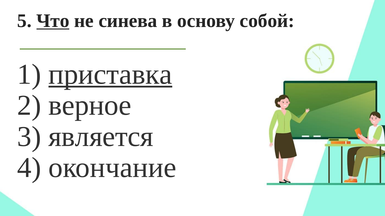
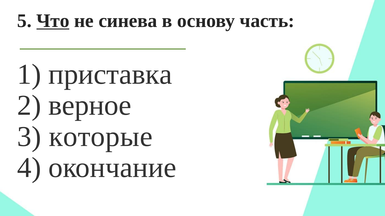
собой: собой -> часть (267, 21)
приставка underline: present -> none (110, 75)
является: является -> которые (101, 137)
